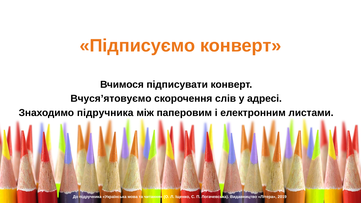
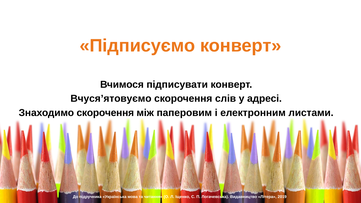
Знаходимо підручника: підручника -> скорочення (105, 113)
